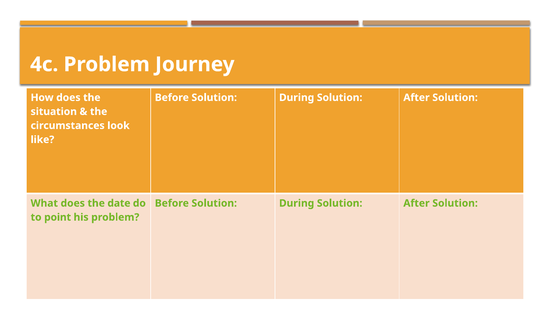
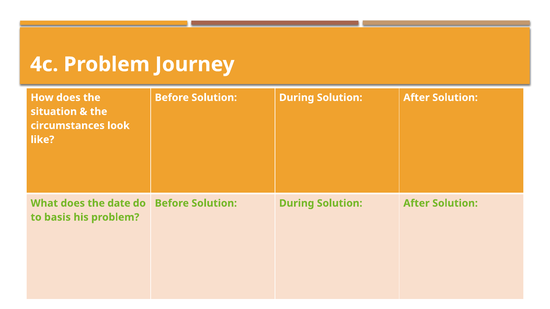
point: point -> basis (57, 218)
